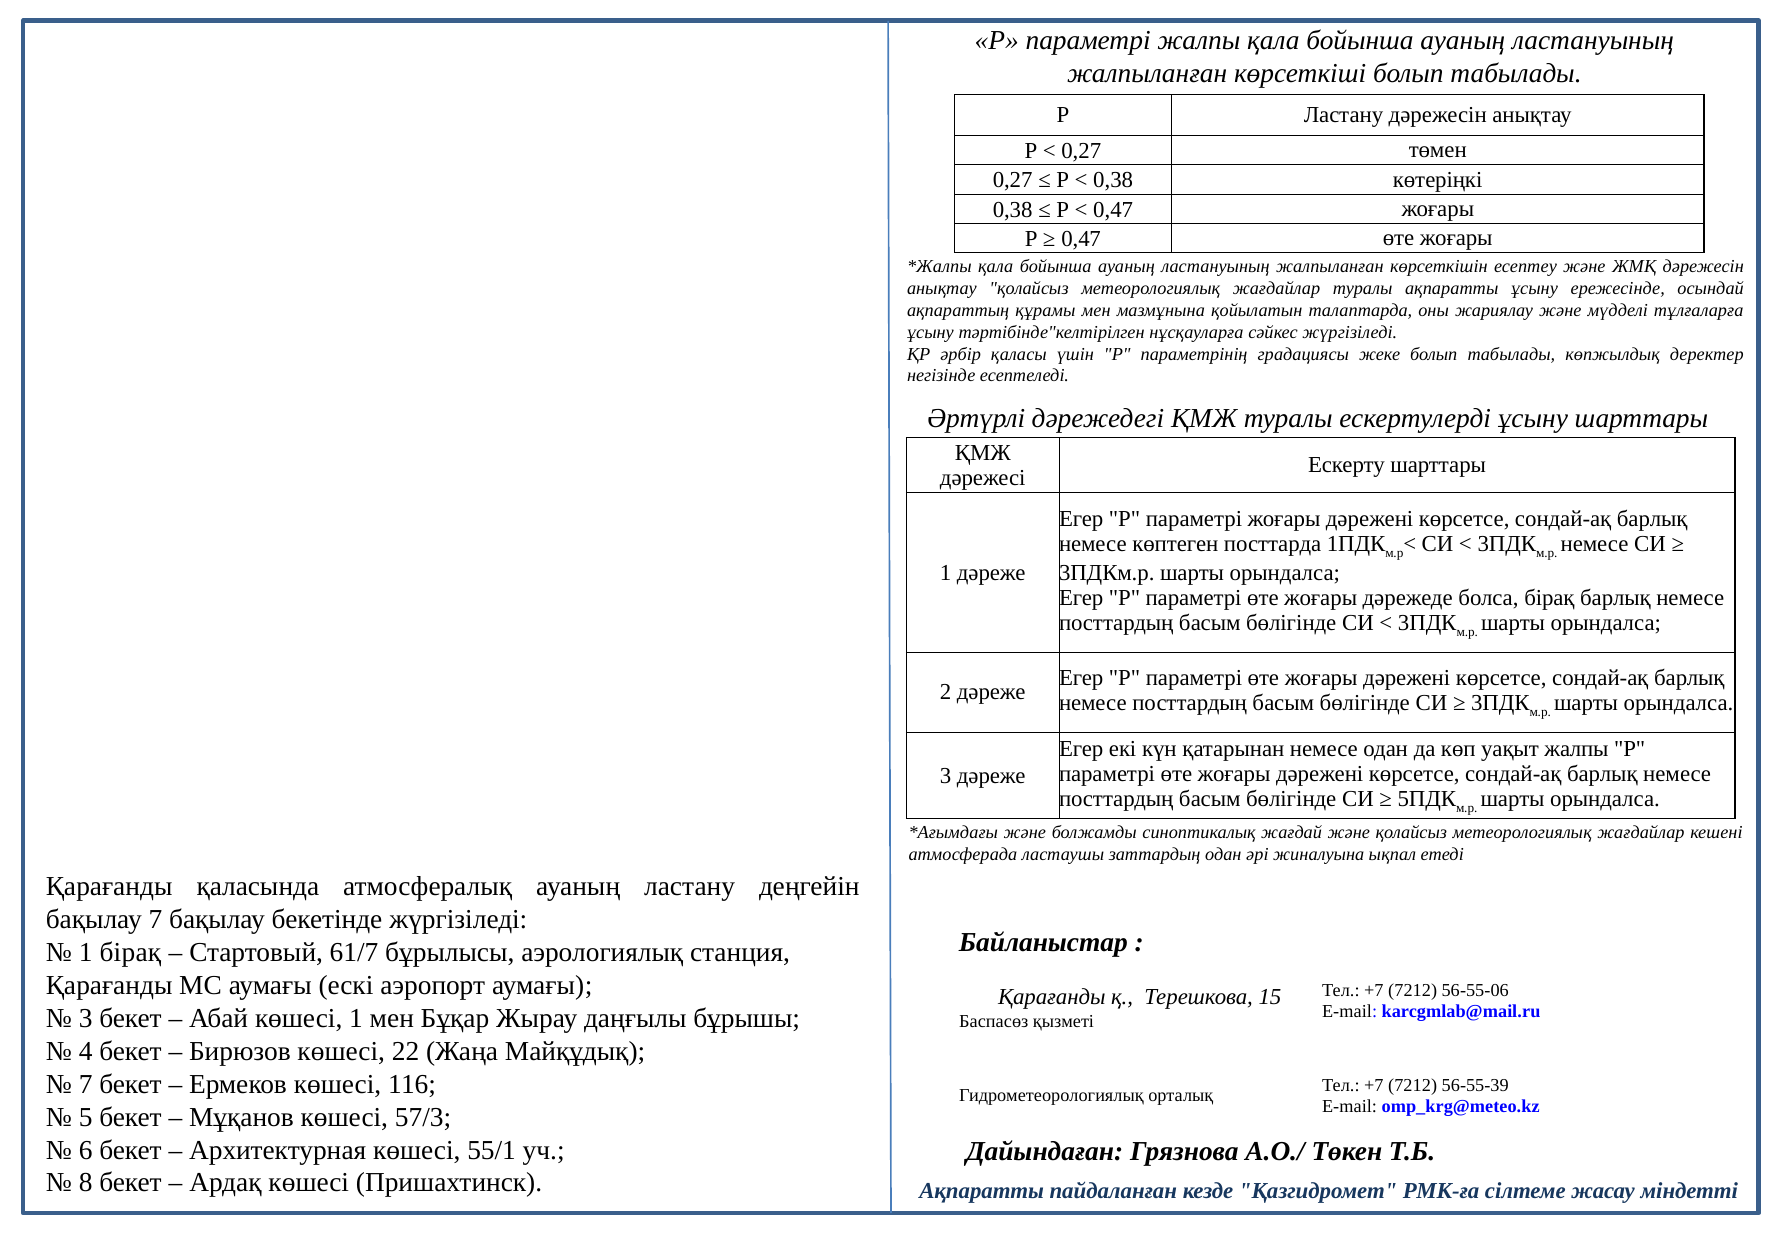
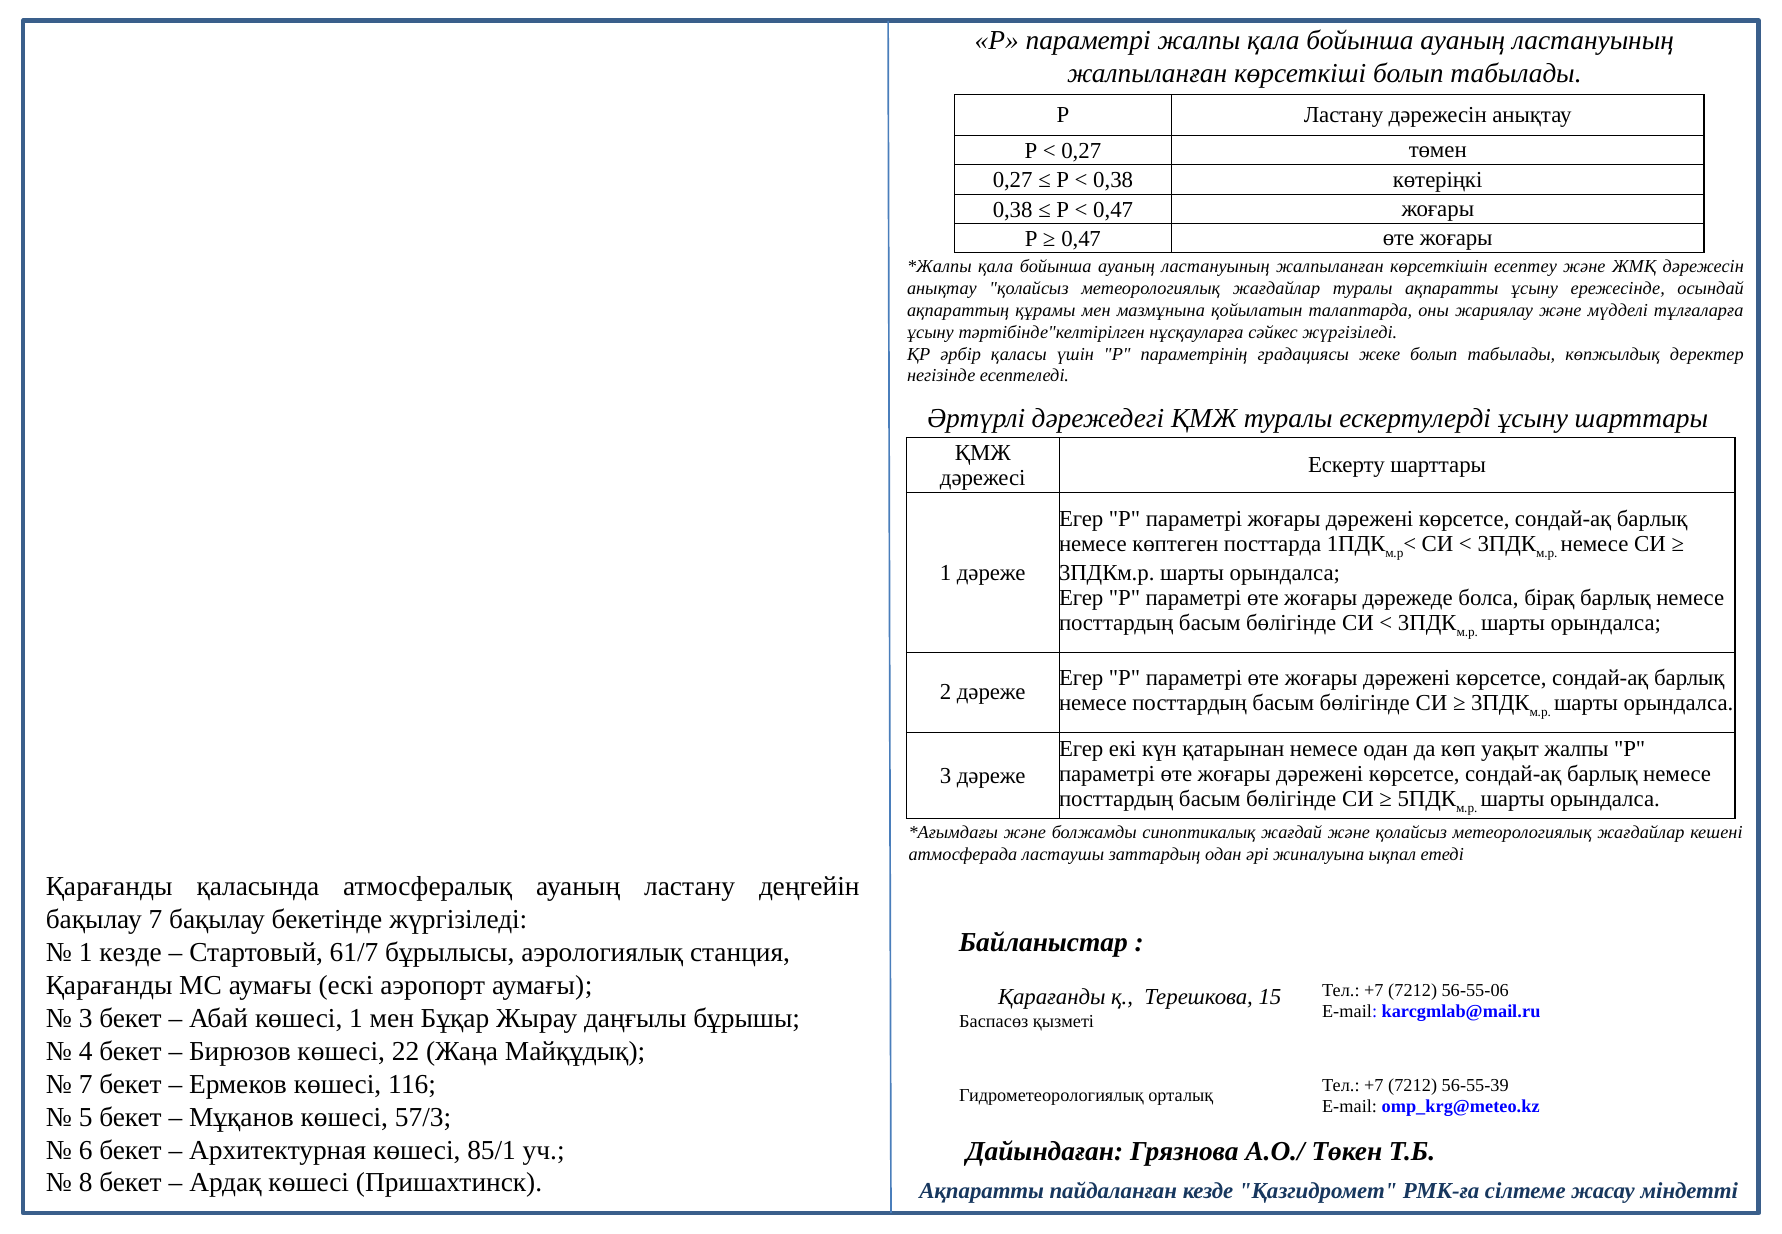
1 бірақ: бірақ -> кезде (131, 952)
55/1: 55/1 -> 85/1 (492, 1150)
